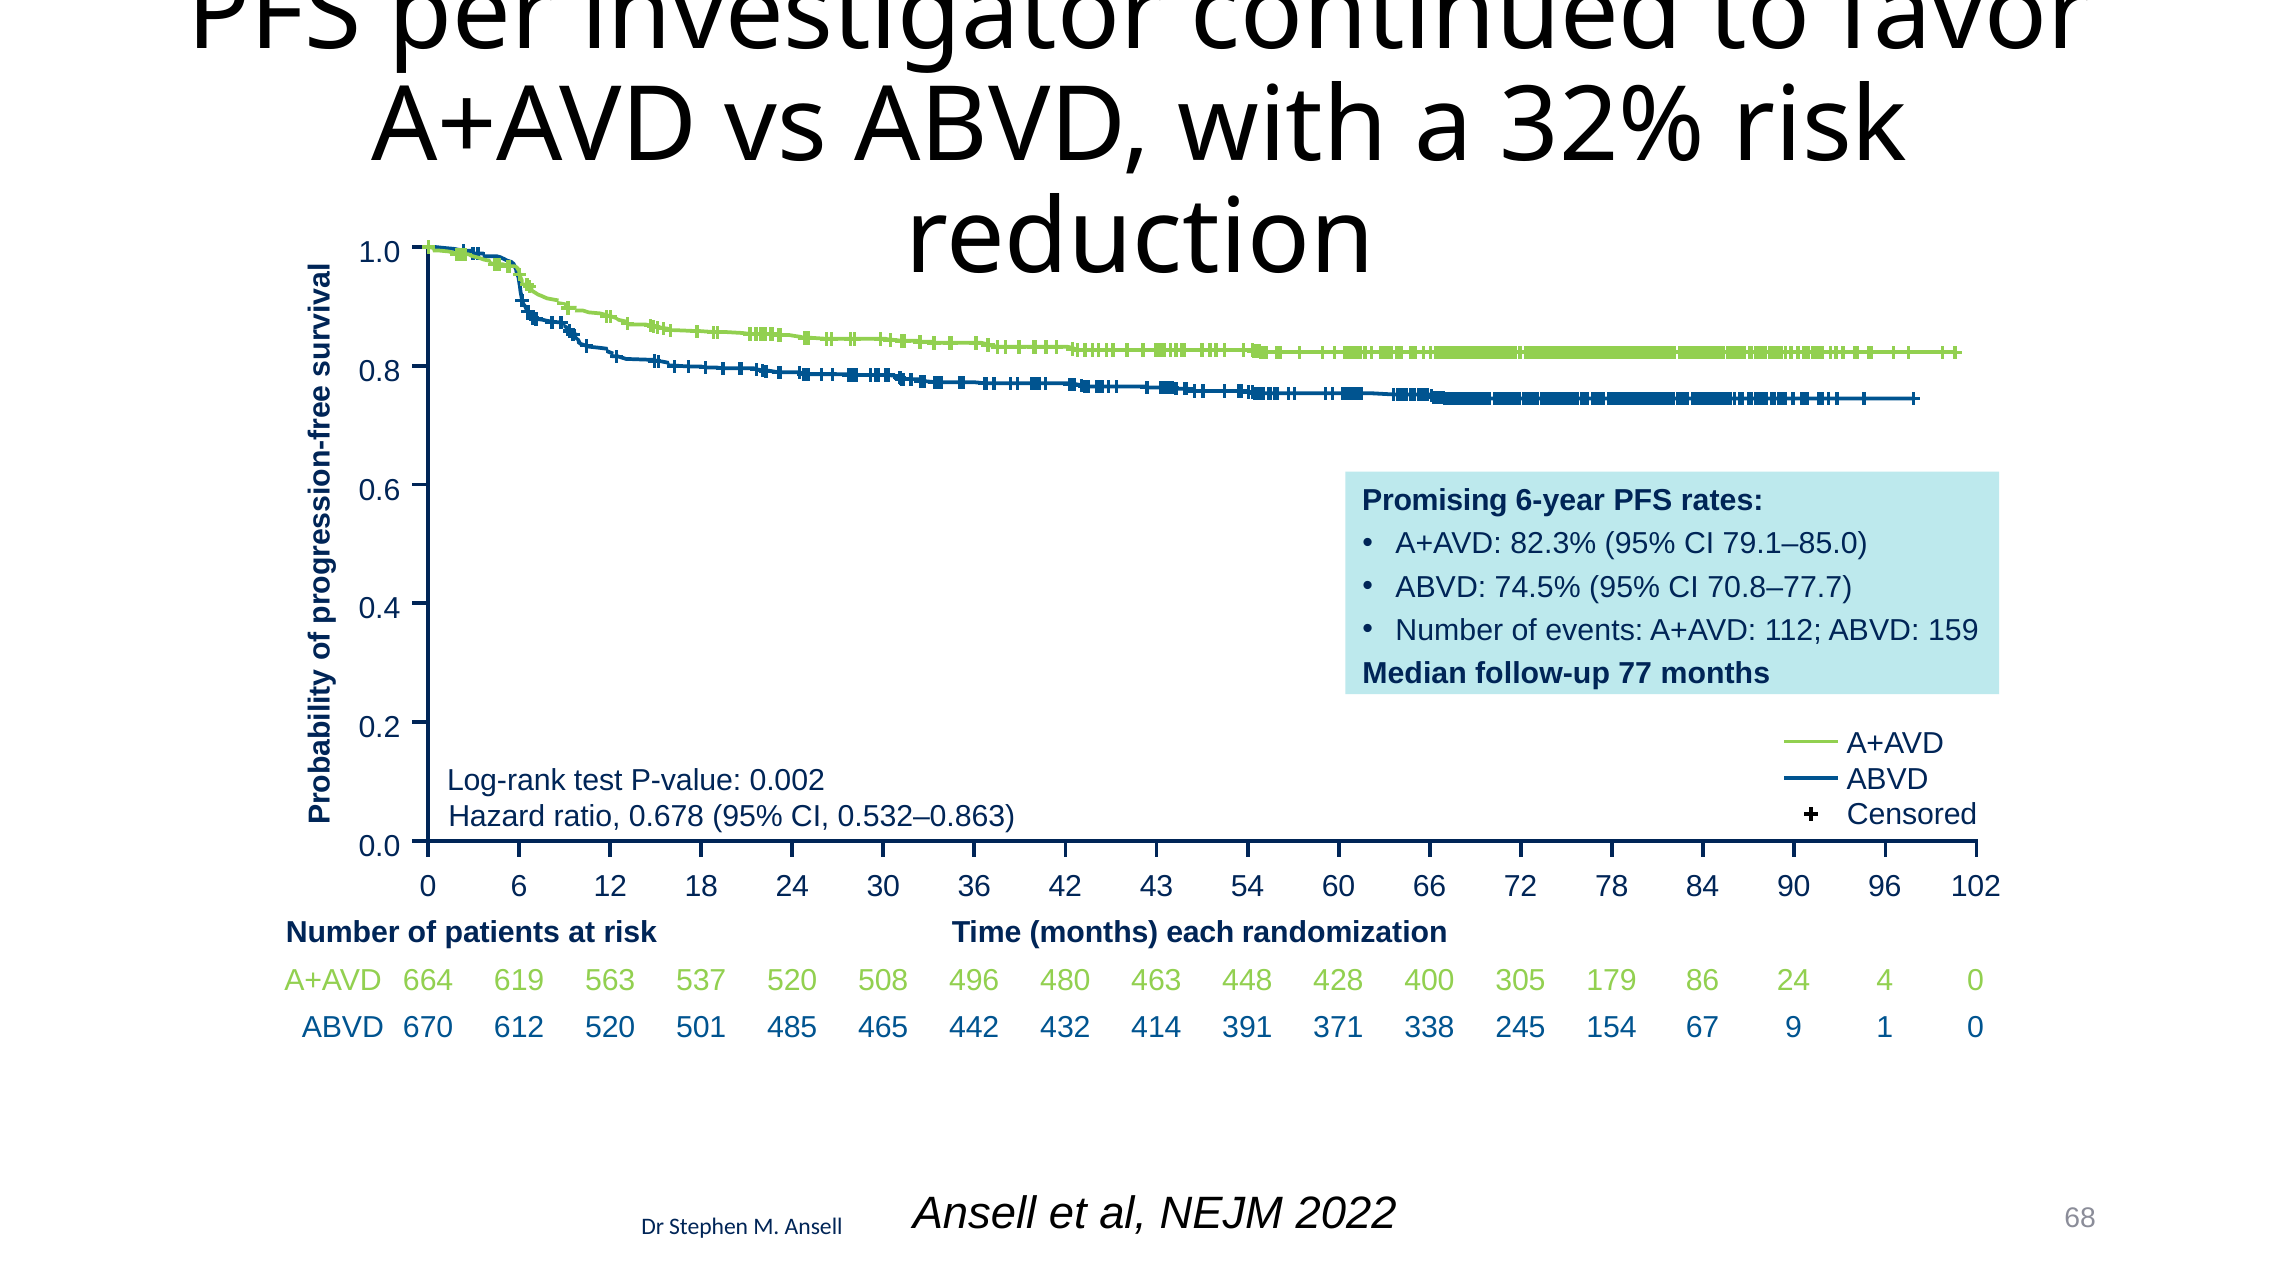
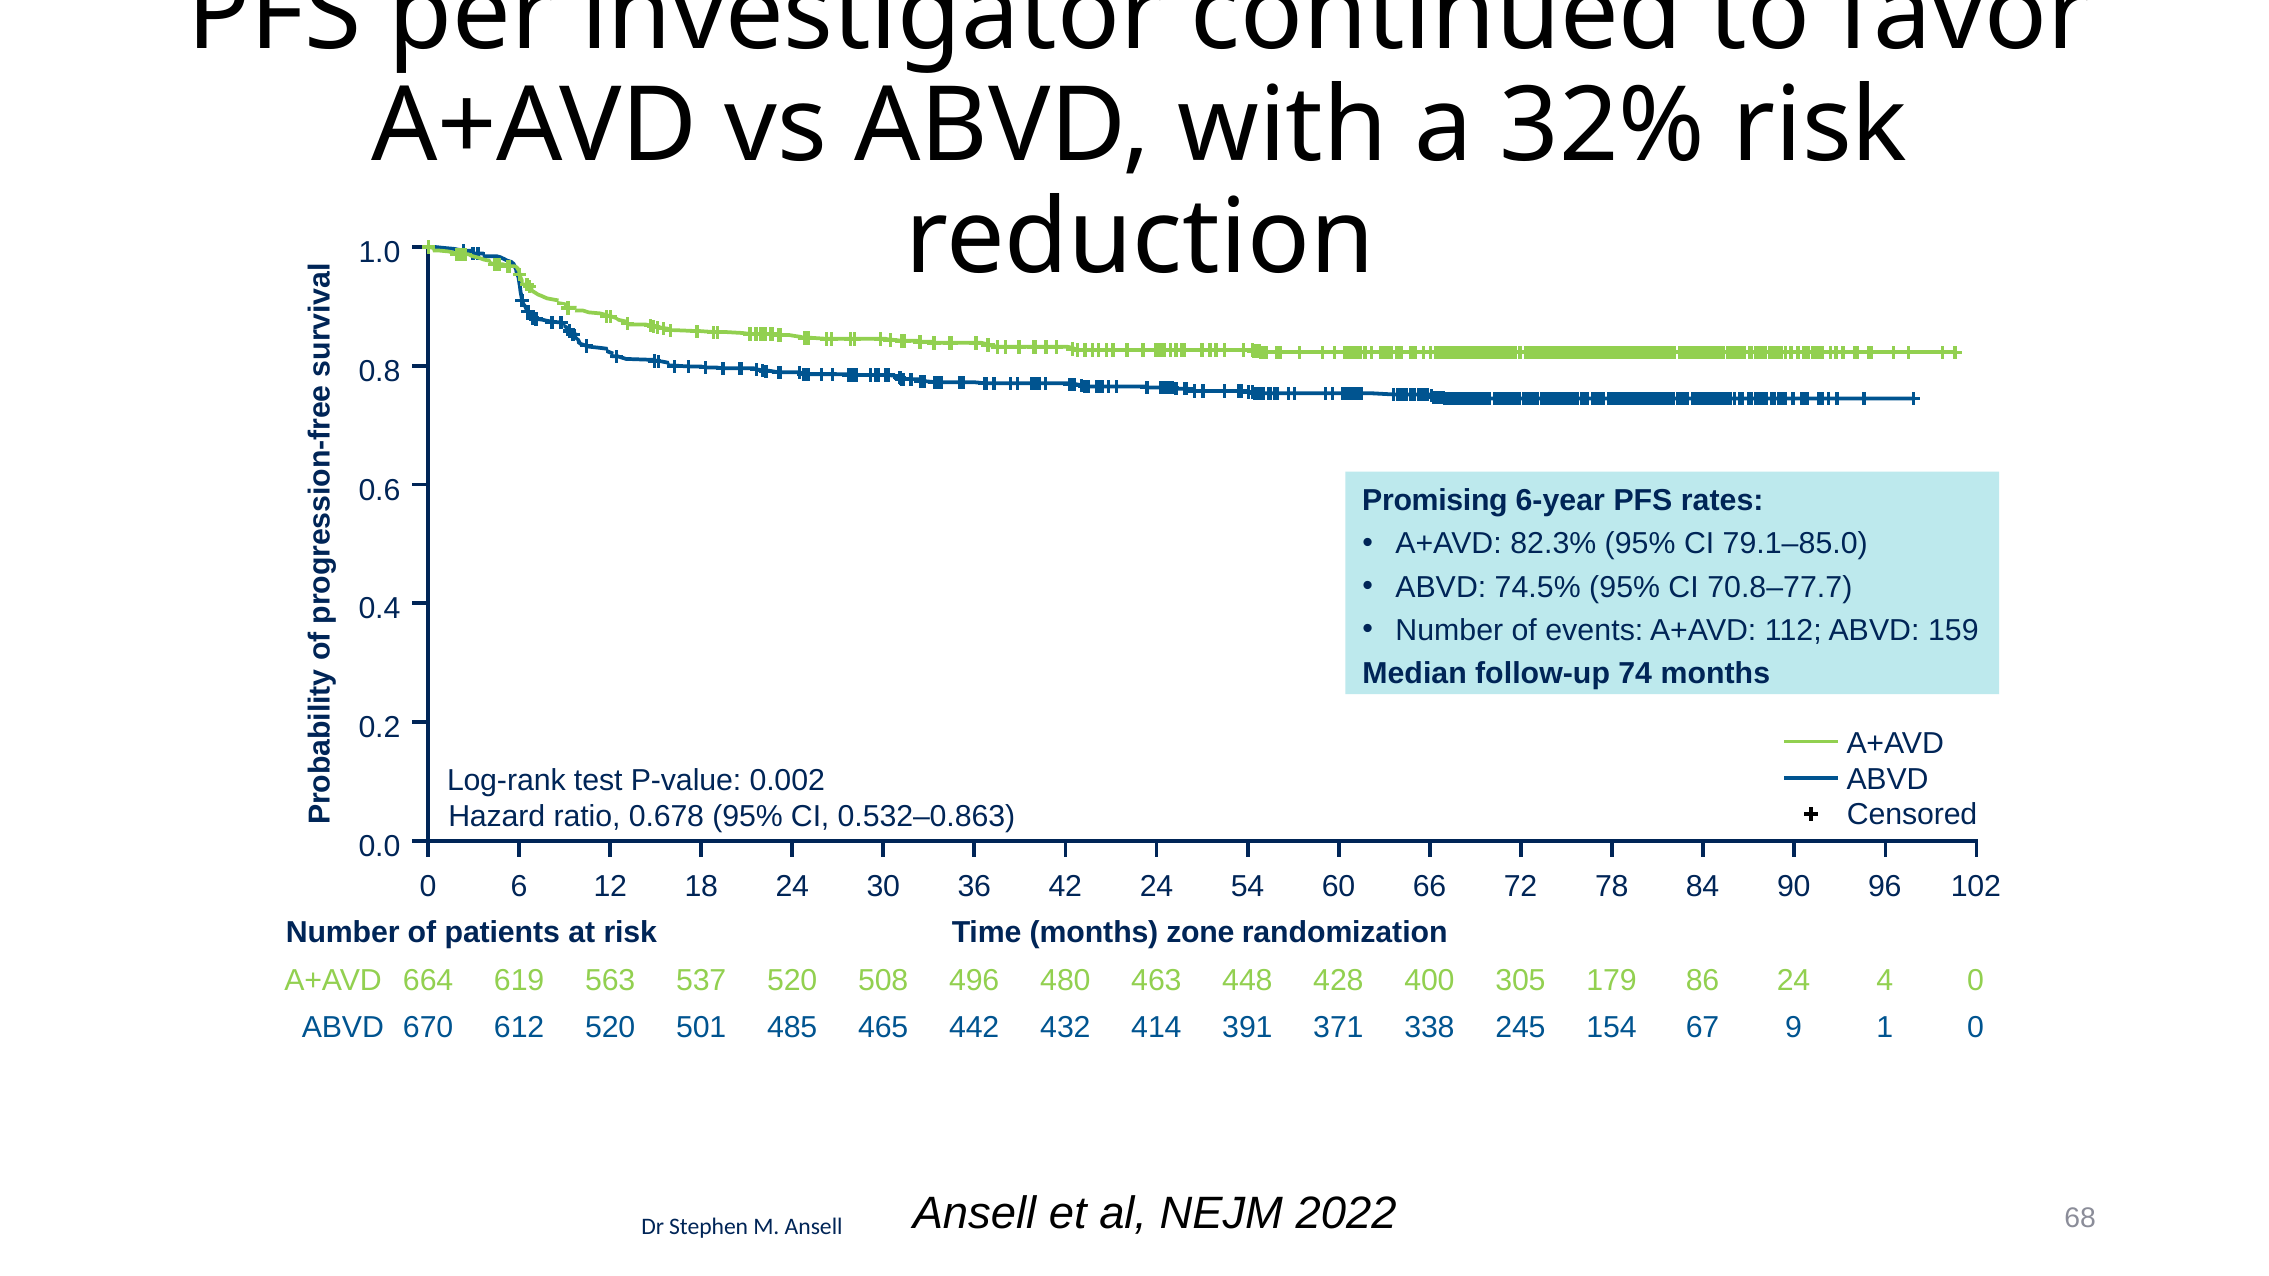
77: 77 -> 74 (1635, 674)
42 43: 43 -> 24 (1157, 886)
each: each -> zone (1200, 933)
